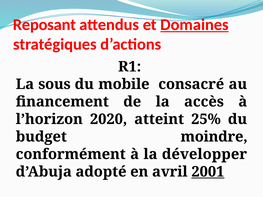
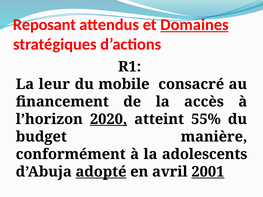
sous: sous -> leur (54, 84)
2020 underline: none -> present (109, 119)
25%: 25% -> 55% (206, 119)
moindre: moindre -> manière (214, 137)
développer: développer -> adolescents (205, 154)
adopté underline: none -> present (101, 172)
